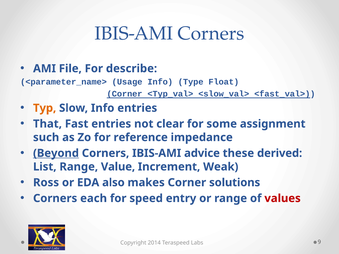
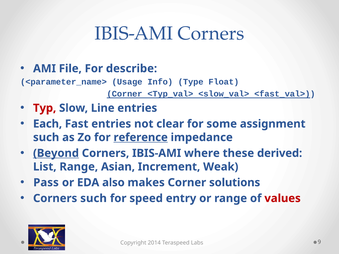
Typ colour: orange -> red (45, 108)
Slow Info: Info -> Line (103, 108)
That: That -> Each (48, 124)
reference underline: none -> present (141, 138)
advice: advice -> where (202, 153)
Value: Value -> Asian (118, 167)
Ross: Ross -> Pass (46, 183)
Corners each: each -> such (94, 199)
